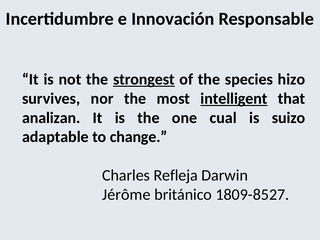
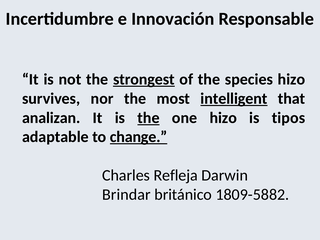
the underline: none -> present (149, 118)
one cual: cual -> hizo (223, 118)
suizo: suizo -> tipos (288, 118)
change underline: none -> present (139, 137)
Jérôme: Jérôme -> Brindar (126, 195)
1809-8527: 1809-8527 -> 1809-5882 (252, 195)
